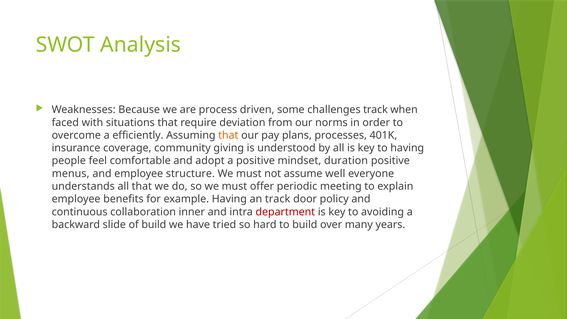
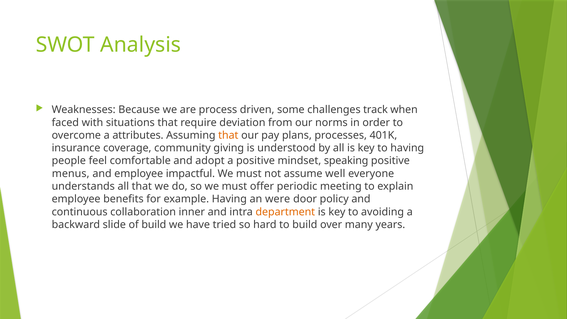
efficiently: efficiently -> attributes (138, 135)
duration: duration -> speaking (346, 161)
structure: structure -> impactful (190, 174)
an track: track -> were (278, 199)
department colour: red -> orange (285, 212)
